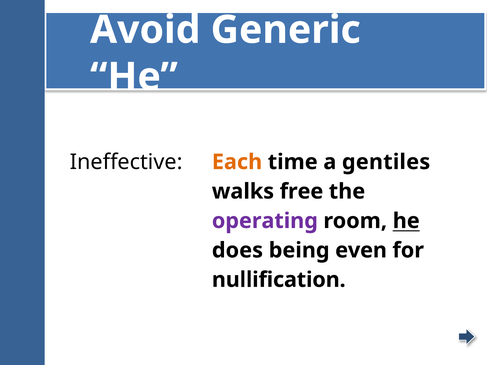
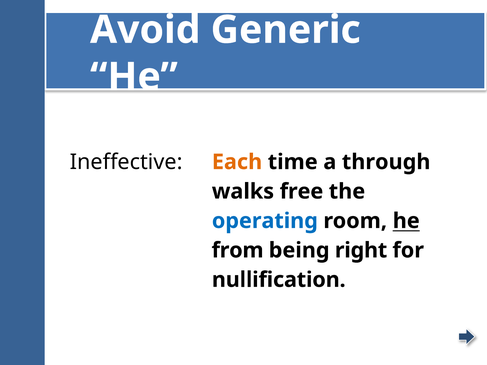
gentiles: gentiles -> through (386, 162)
operating colour: purple -> blue (265, 221)
does: does -> from (238, 250)
even: even -> right (361, 250)
